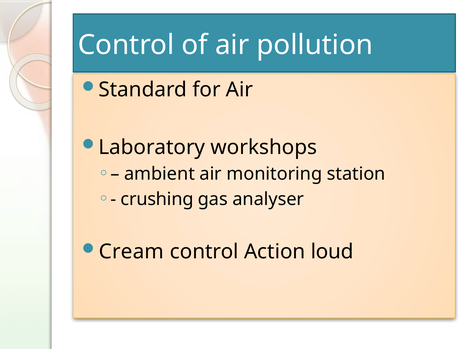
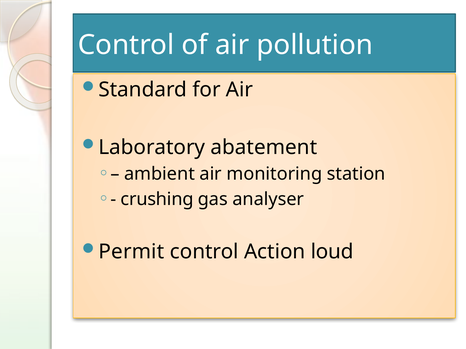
workshops: workshops -> abatement (264, 147)
Cream: Cream -> Permit (131, 252)
